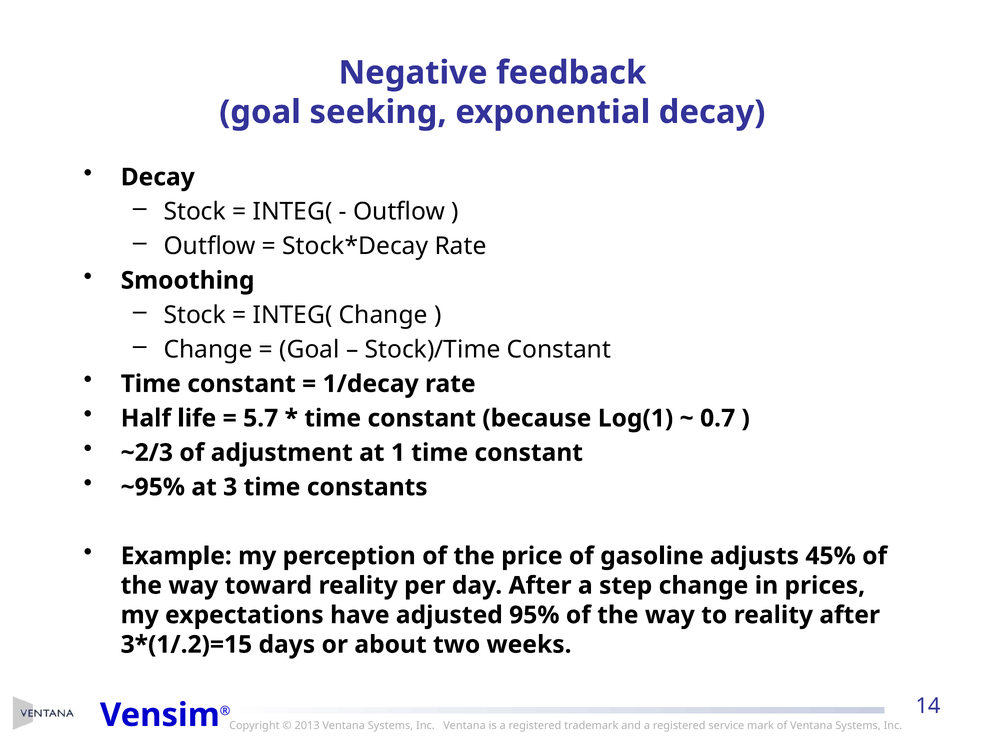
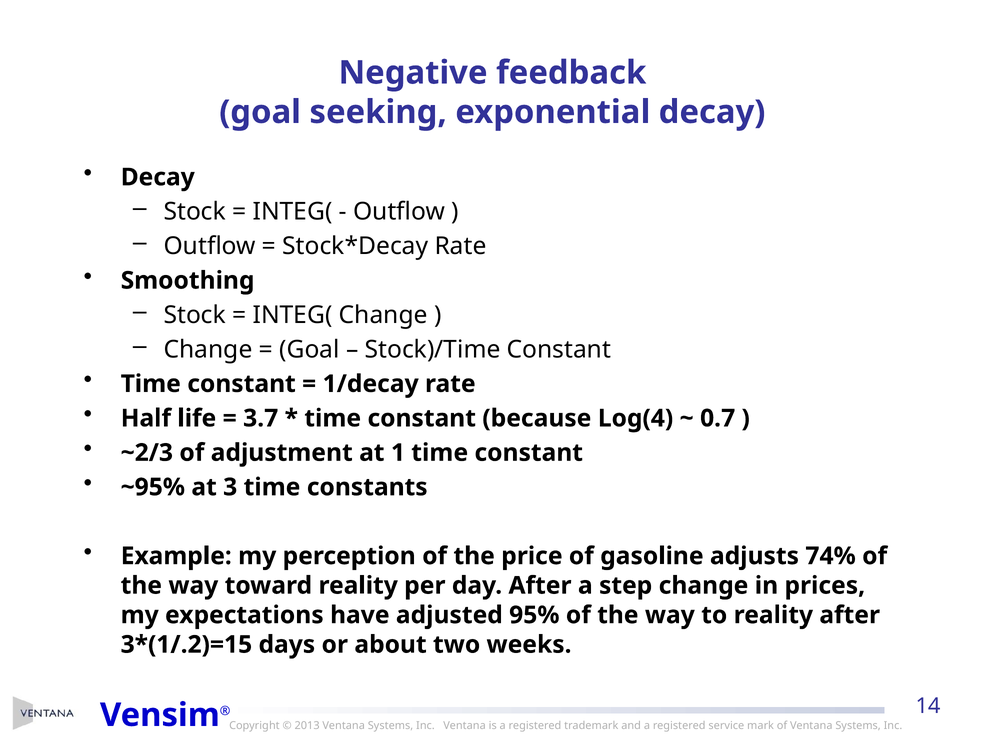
5.7: 5.7 -> 3.7 (261, 419)
Log(1: Log(1 -> Log(4 (636, 419)
45%: 45% -> 74% (831, 557)
